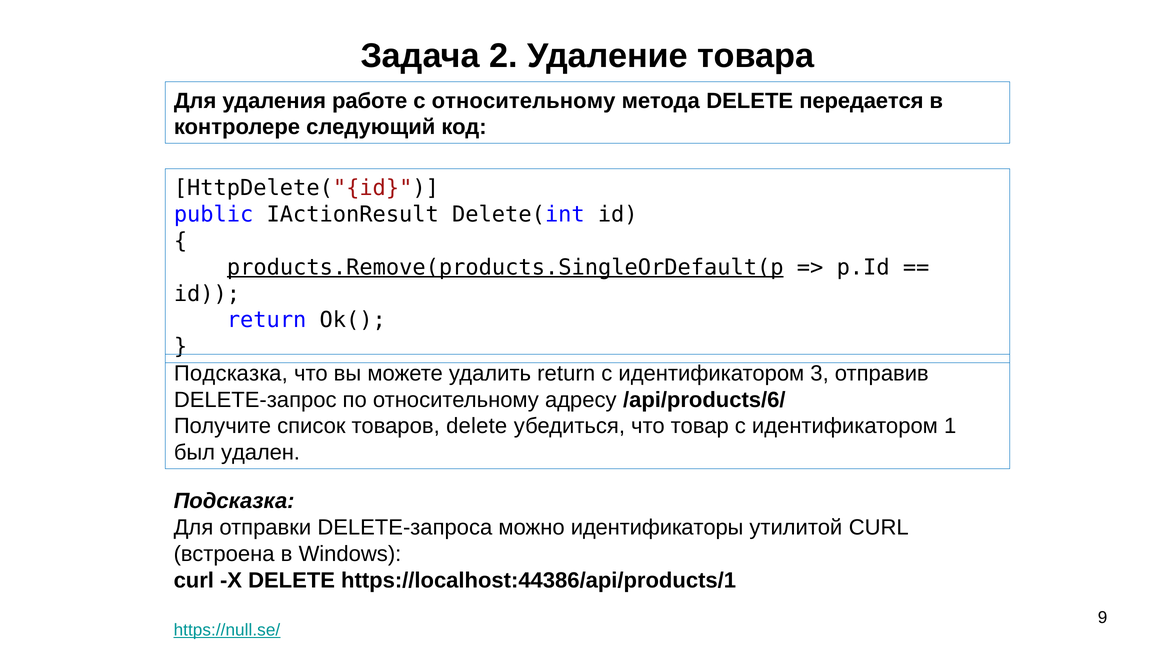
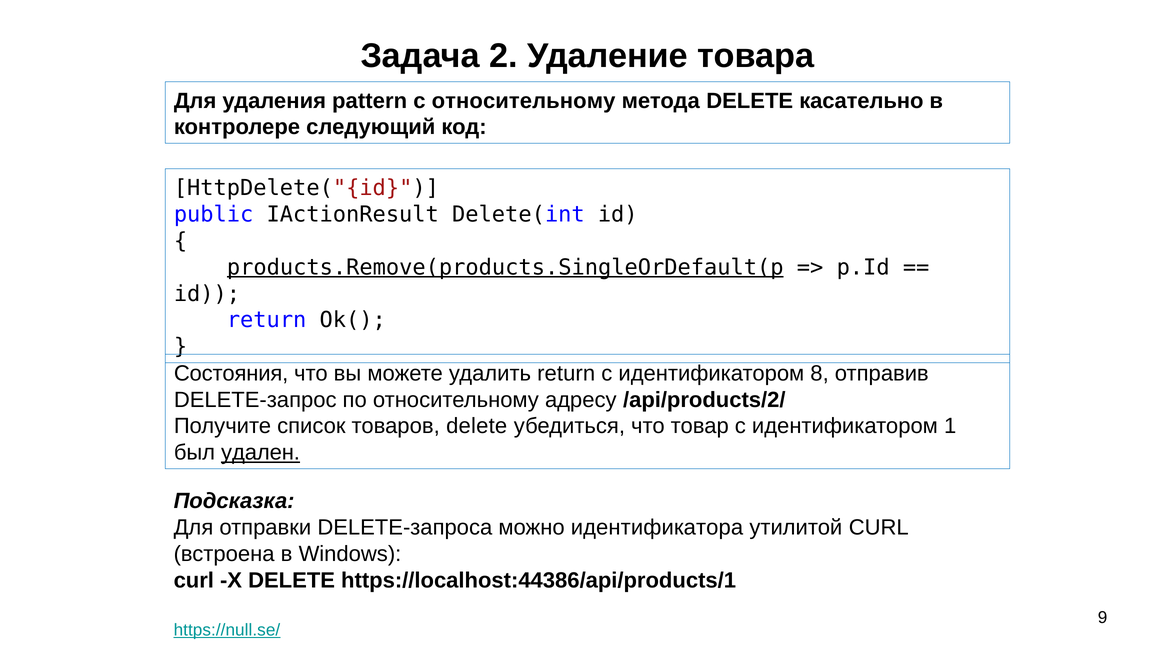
работе: работе -> pattern (370, 101)
передается: передается -> касательно (861, 101)
Подсказка: Подсказка -> Состояния (231, 373)
3: 3 -> 8 (820, 373)
/api/products/6/: /api/products/6/ -> /api/products/2/ (704, 400)
удален underline: none -> present (261, 453)
идентификаторы: идентификаторы -> идентификатора (657, 527)
